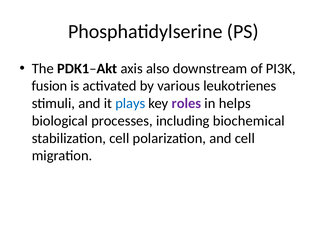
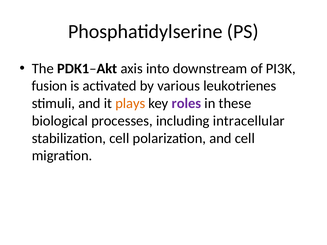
also: also -> into (158, 69)
plays colour: blue -> orange (130, 103)
helps: helps -> these (235, 103)
biochemical: biochemical -> intracellular (249, 121)
